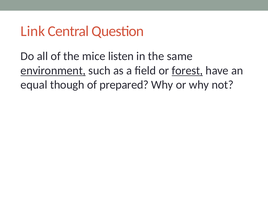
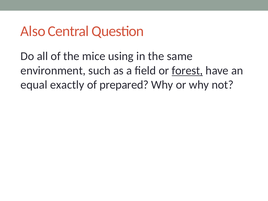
Link: Link -> Also (33, 31)
listen: listen -> using (121, 56)
environment underline: present -> none (53, 71)
though: though -> exactly (67, 85)
